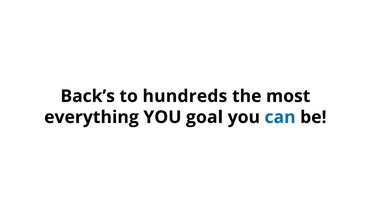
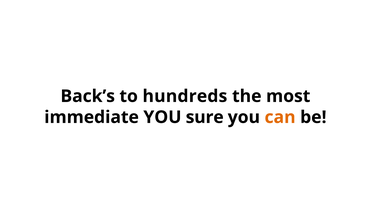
everything: everything -> immediate (92, 117)
goal: goal -> sure (205, 117)
can colour: blue -> orange (280, 117)
